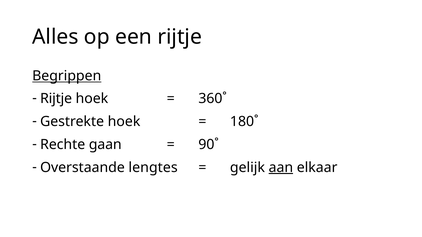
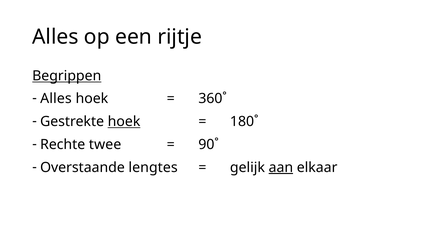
Rijtje: Rijtje -> Alles (56, 99)
hoek underline: none -> present (124, 122)
gaan: gaan -> twee (105, 145)
